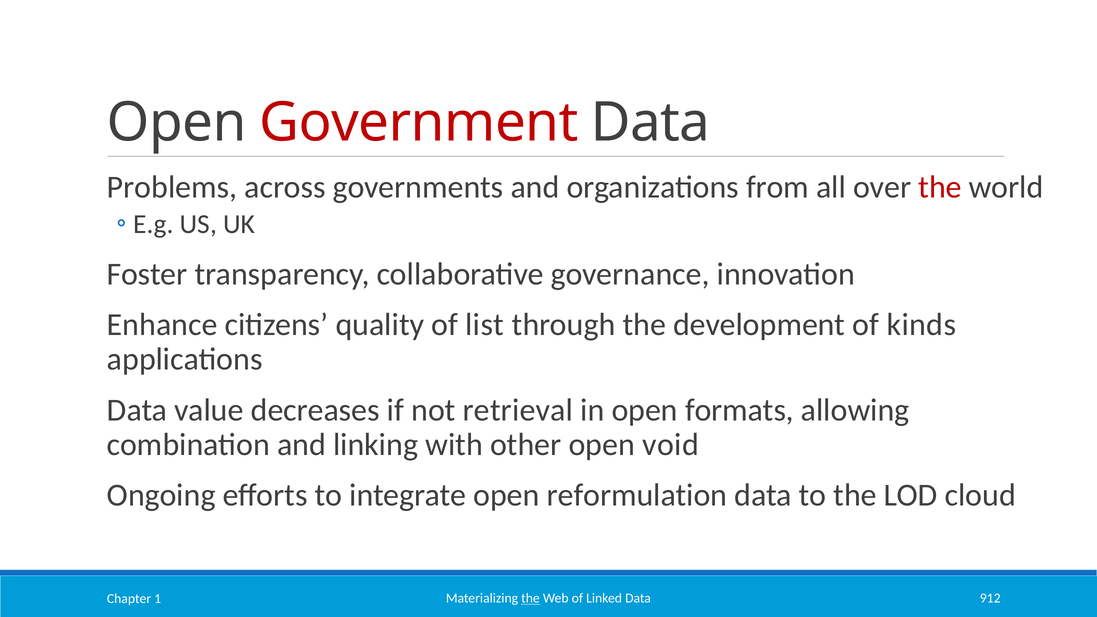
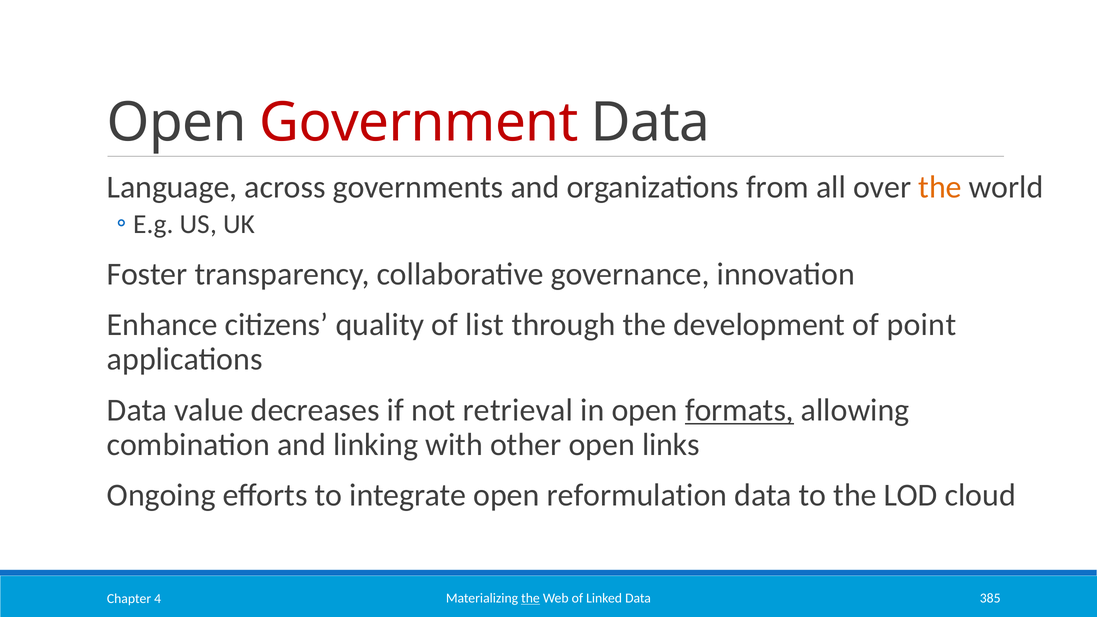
Problems: Problems -> Language (172, 187)
the colour: red -> orange (940, 187)
kinds: kinds -> point (921, 325)
formats underline: none -> present (739, 410)
void: void -> links (671, 445)
912: 912 -> 385 (990, 598)
1: 1 -> 4 (158, 599)
